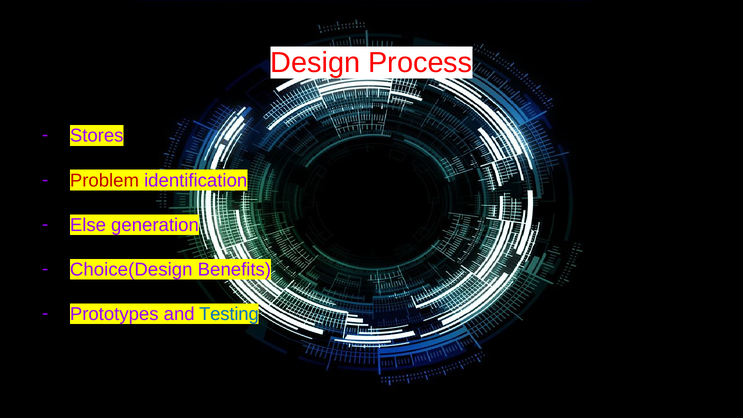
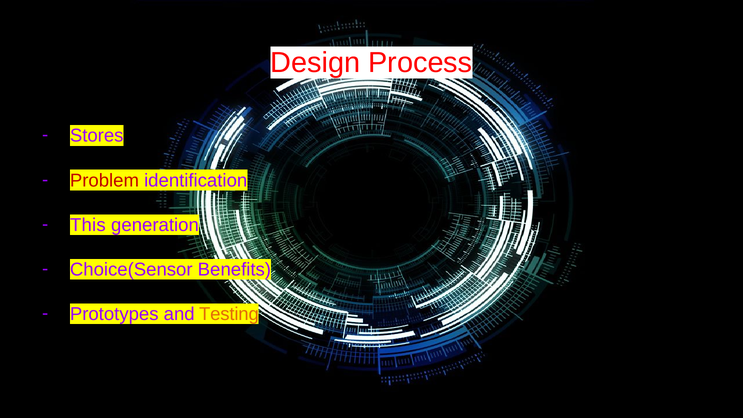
Else: Else -> This (88, 225)
Choice(Design: Choice(Design -> Choice(Sensor (131, 270)
Testing colour: blue -> orange (229, 314)
